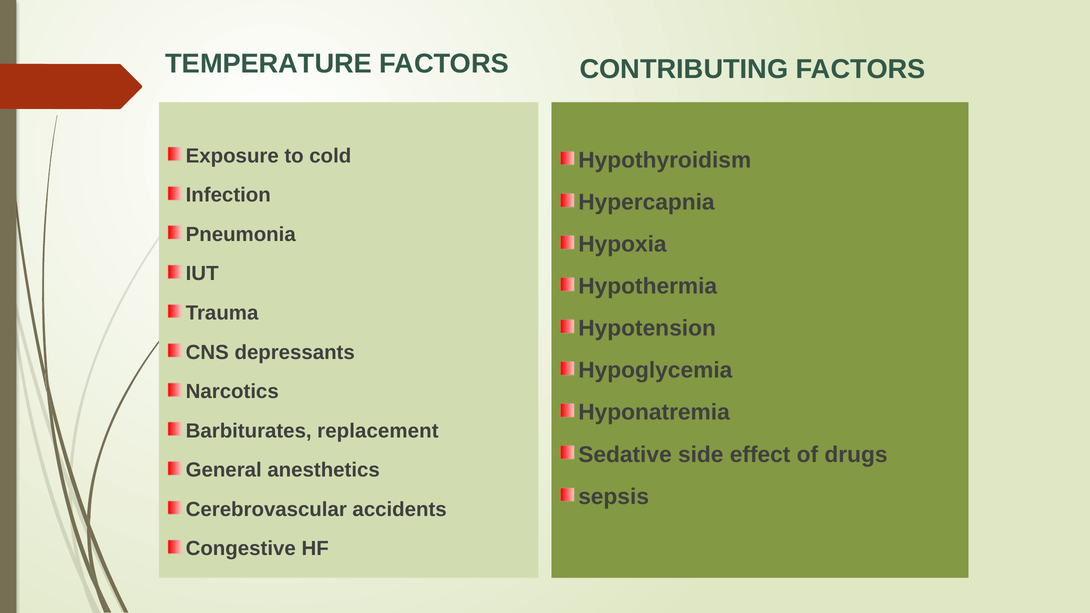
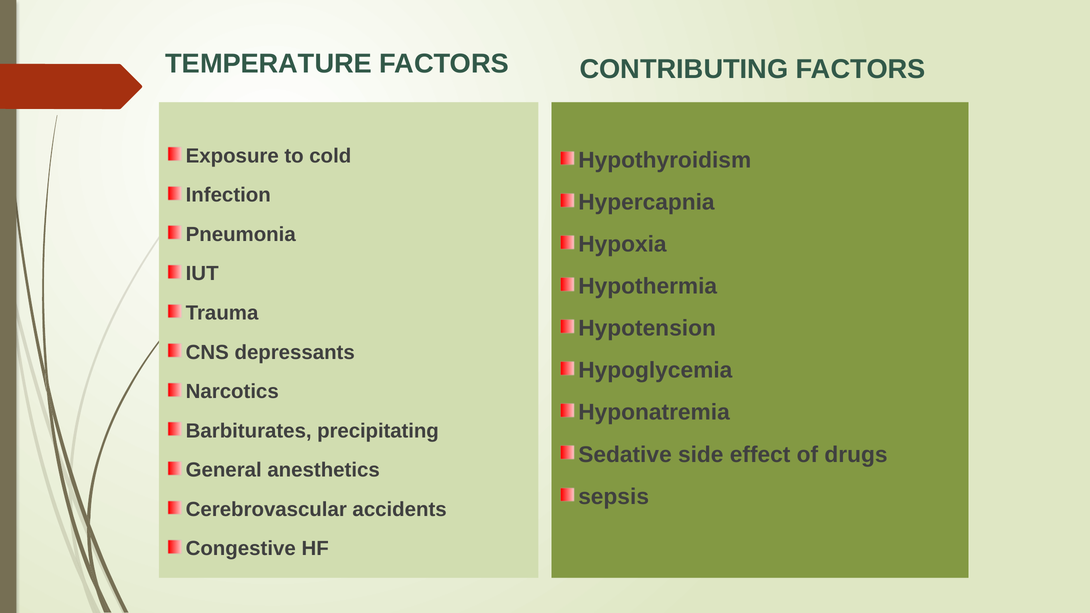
replacement: replacement -> precipitating (378, 431)
